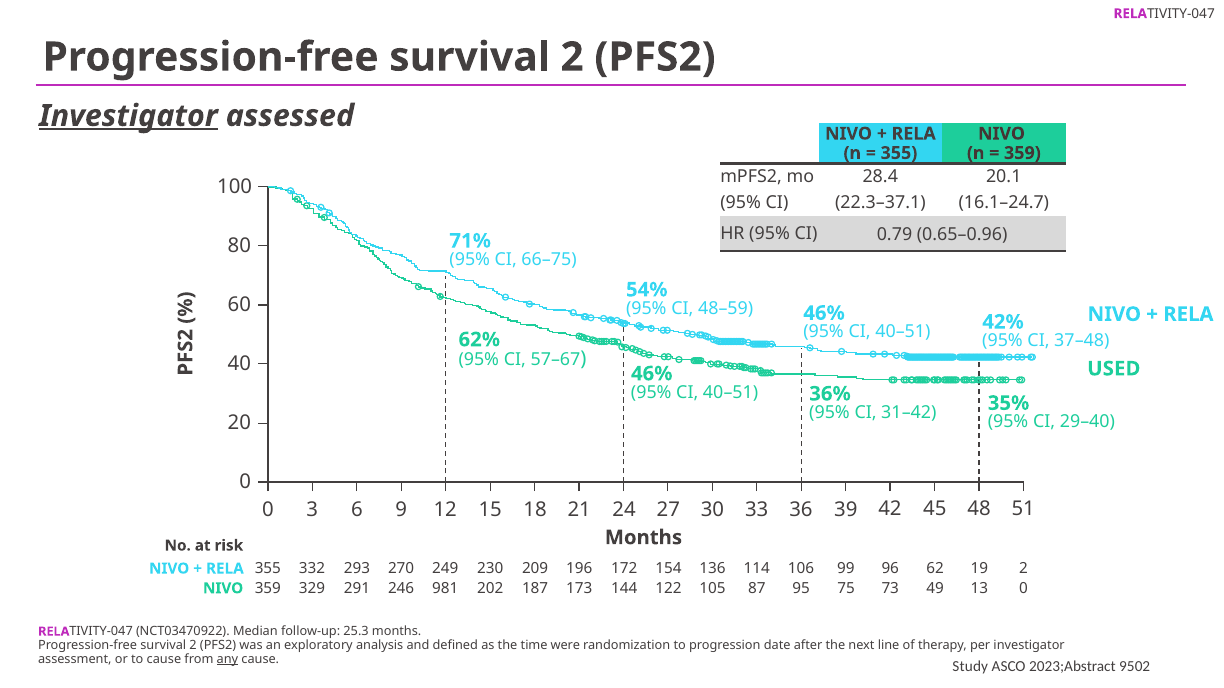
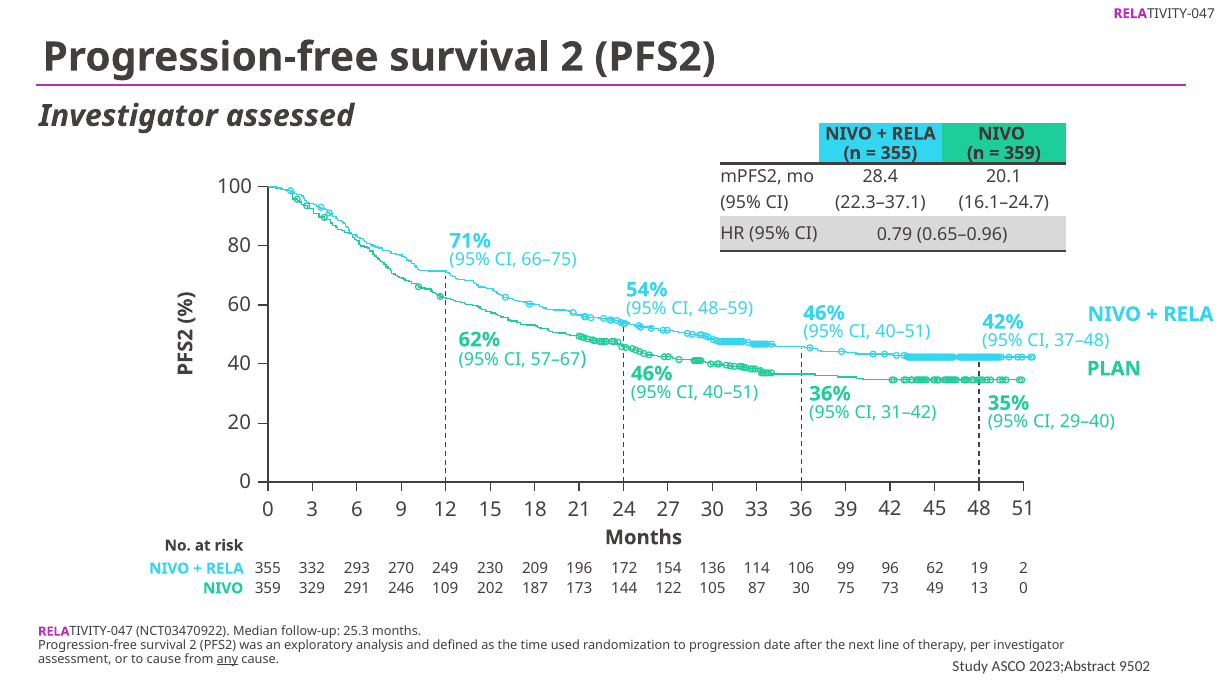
Investigator underline: present -> none (128, 116)
USED: USED -> PLAN (1114, 369)
981: 981 -> 109 (445, 589)
87 95: 95 -> 30 (801, 589)
were: were -> used (565, 646)
